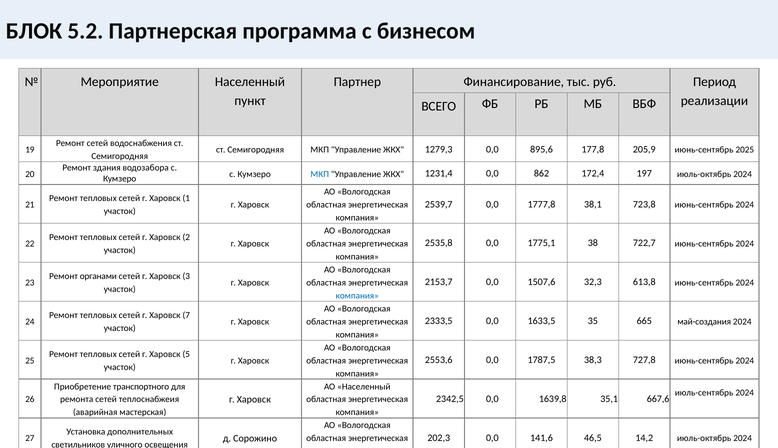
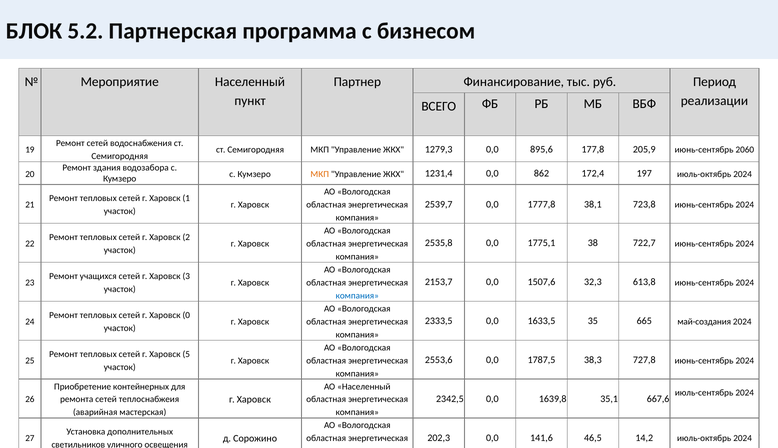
2025: 2025 -> 2060 (745, 150)
МКП colour: blue -> orange (320, 174)
органами: органами -> учащихся (98, 276)
7: 7 -> 0 (186, 315)
транспортного: транспортного -> контейнерных (141, 386)
